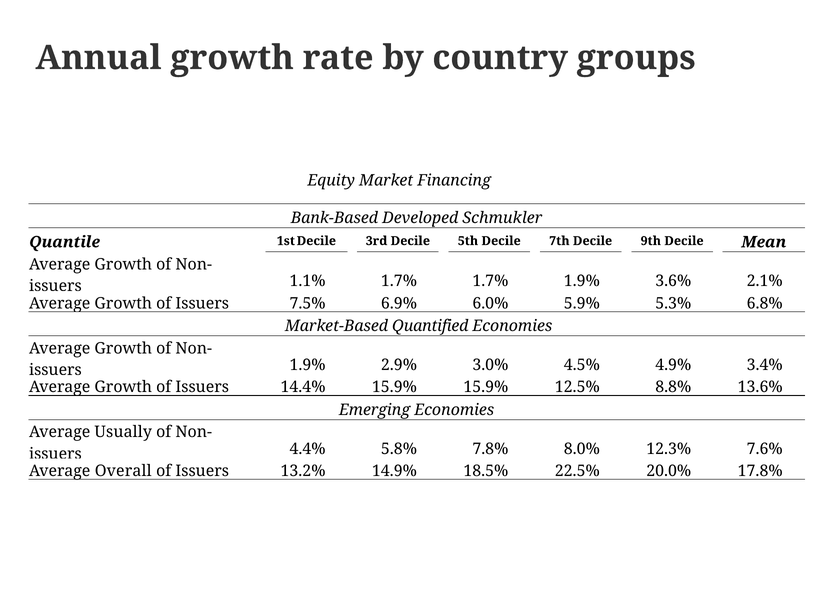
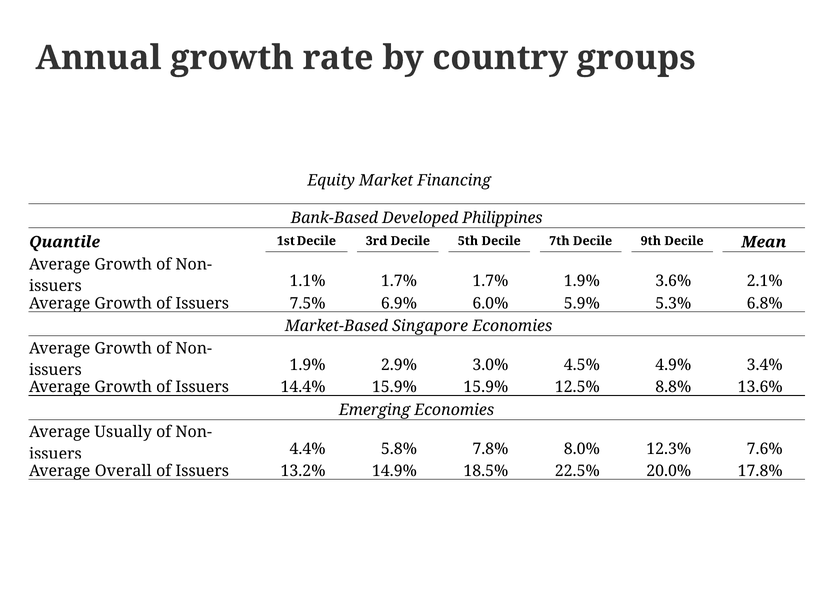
Schmukler: Schmukler -> Philippines (502, 218)
Quantified: Quantified -> Singapore (430, 326)
